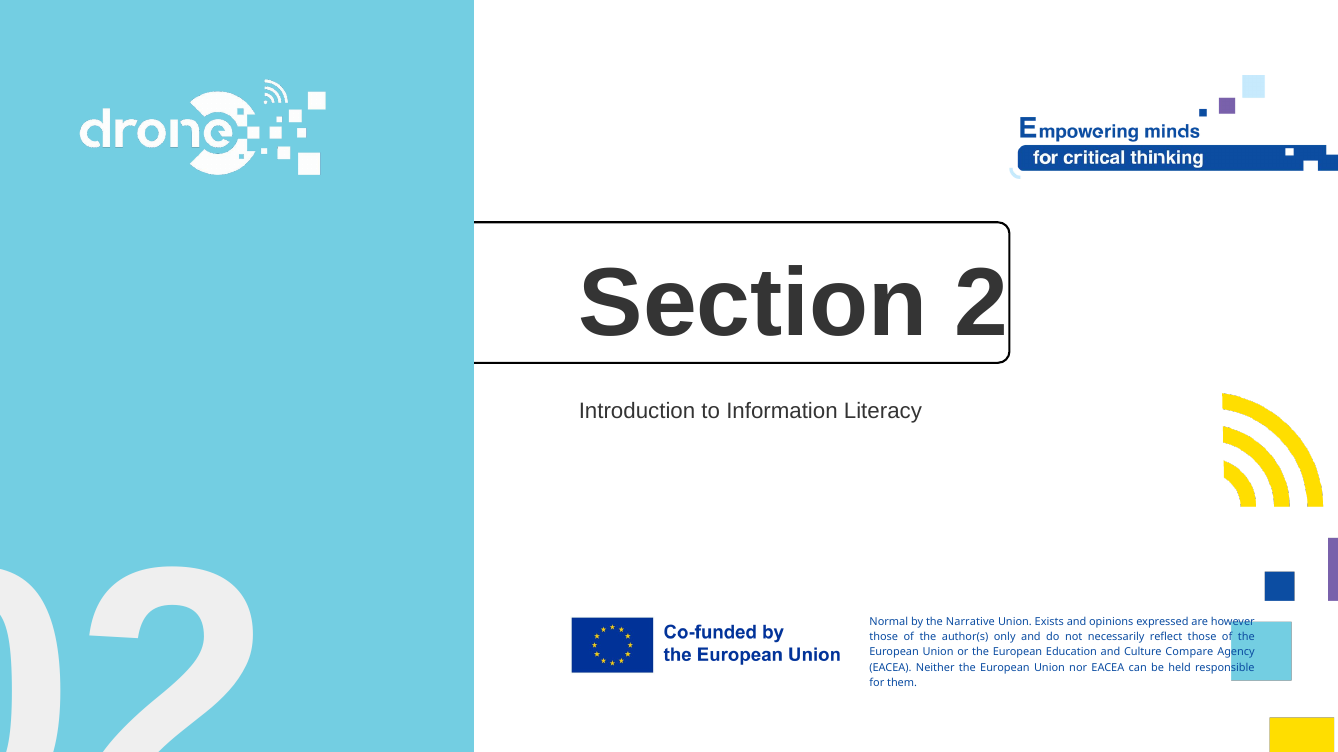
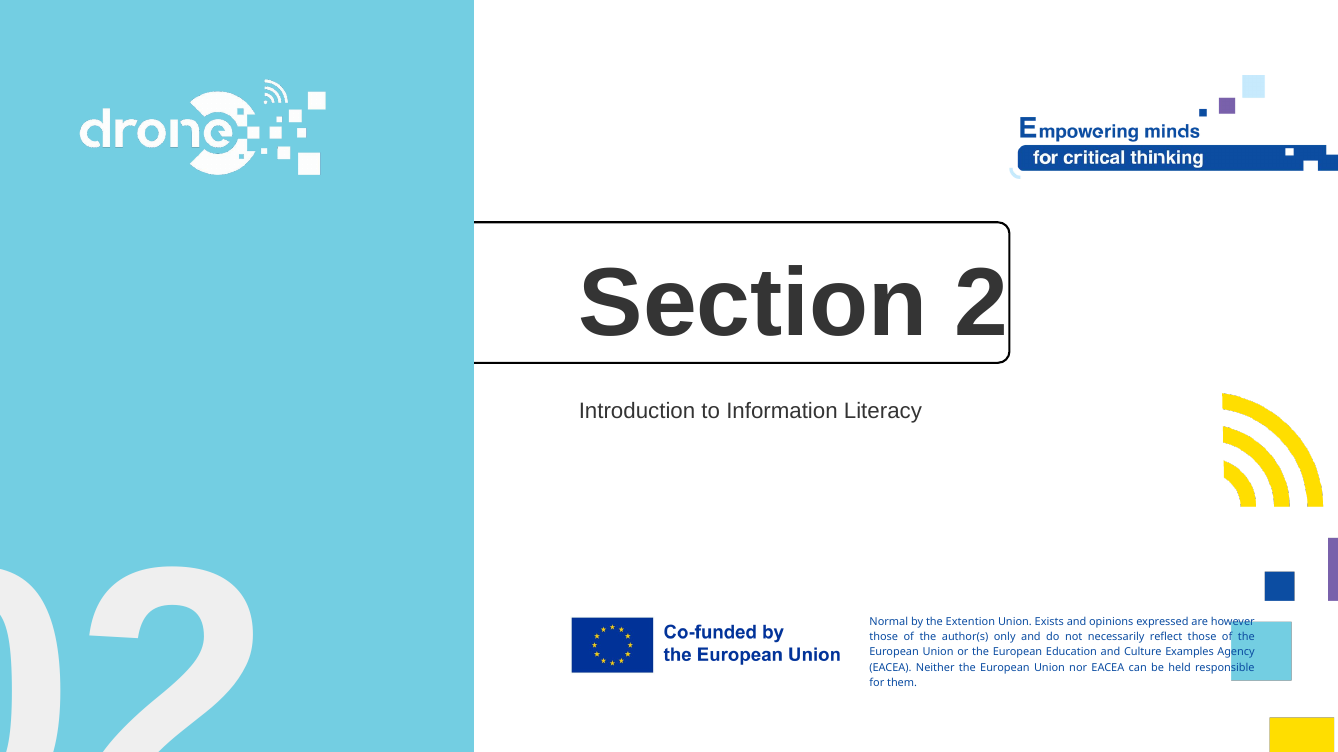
Narrative: Narrative -> Extention (970, 623)
Compare: Compare -> Examples (1190, 653)
